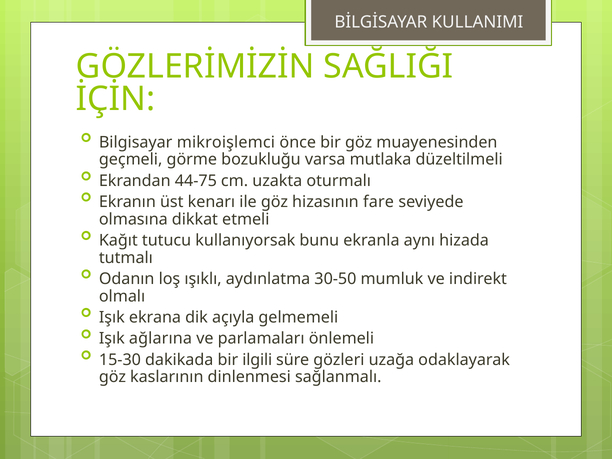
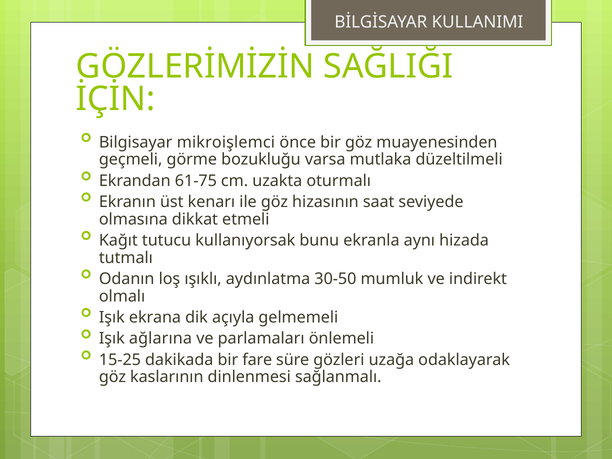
44-75: 44-75 -> 61-75 (196, 181)
fare: fare -> saat (379, 202)
15-30: 15-30 -> 15-25 (120, 360)
ilgili: ilgili -> fare (257, 360)
